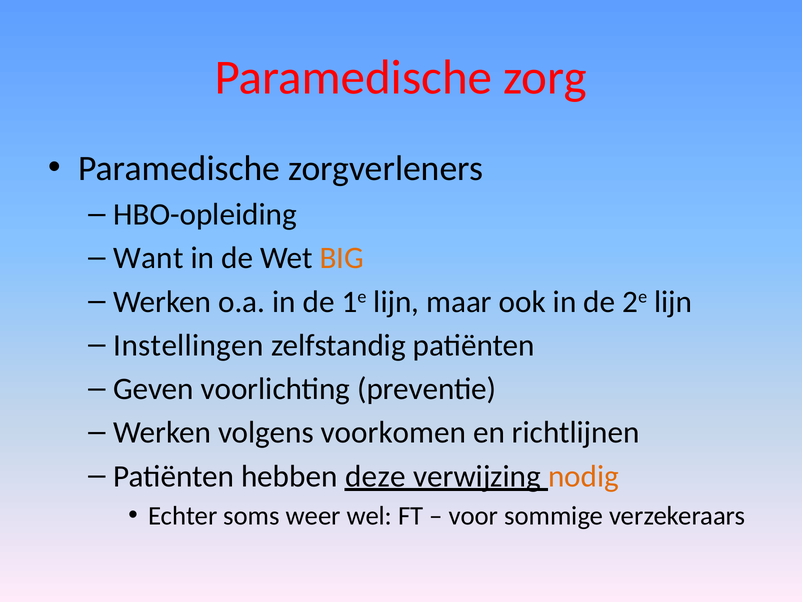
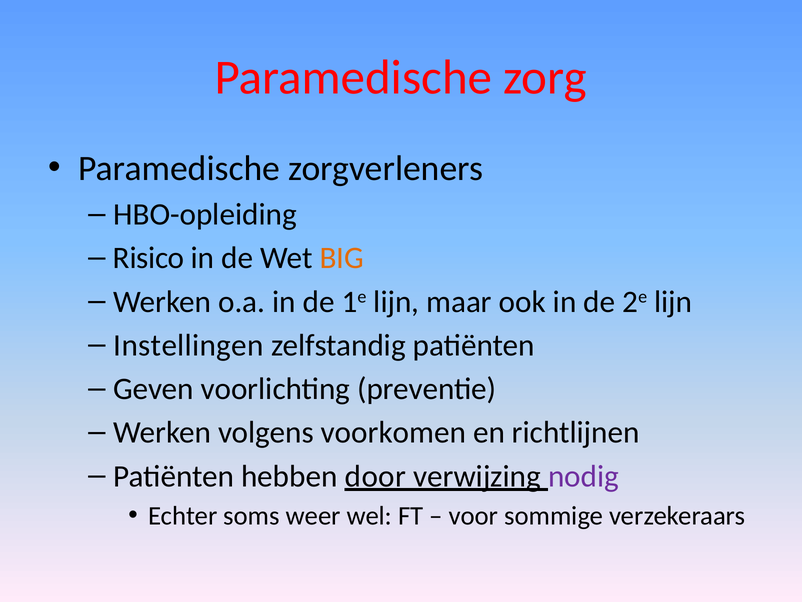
Want: Want -> Risico (149, 258)
deze: deze -> door (375, 476)
nodig colour: orange -> purple (584, 476)
